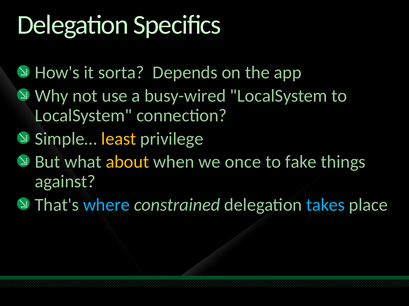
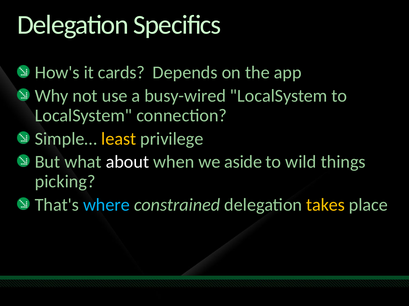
sorta: sorta -> cards (121, 73)
about colour: yellow -> white (127, 162)
once: once -> aside (243, 162)
fake: fake -> wild (301, 162)
against: against -> picking (65, 182)
takes colour: light blue -> yellow (326, 205)
